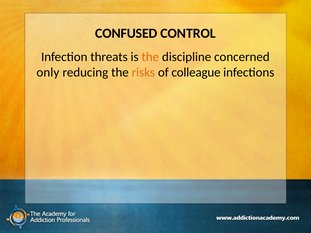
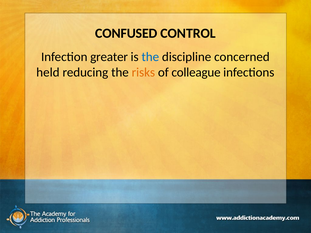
threats: threats -> greater (109, 57)
the colour: orange -> blue (150, 57)
only: only -> held (48, 72)
